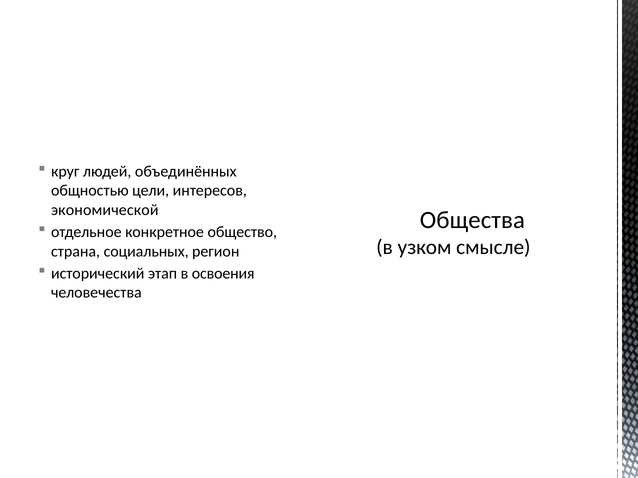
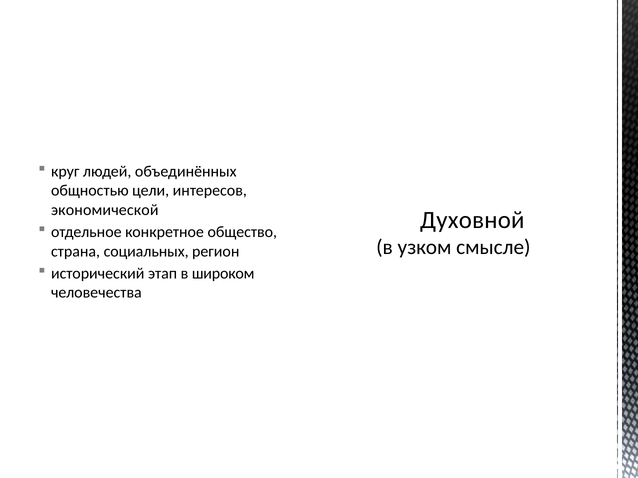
Общества: Общества -> Духовной (472, 220)
освоения: освоения -> широком (223, 274)
